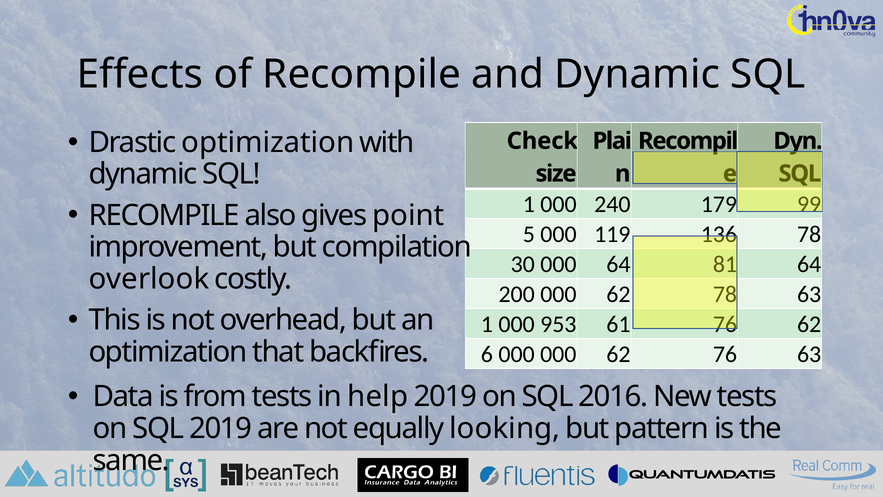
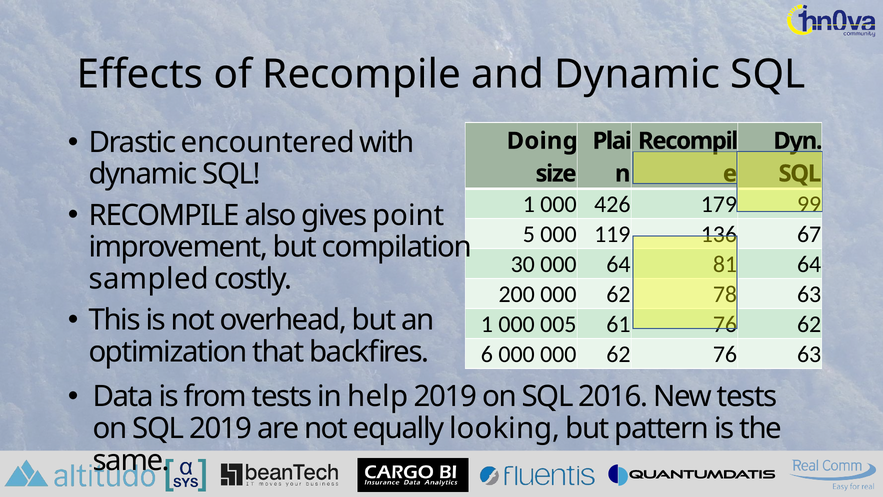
Drastic optimization: optimization -> encountered (268, 142)
Check: Check -> Doing (542, 141)
240: 240 -> 426 (612, 204)
78: 78 -> 67 (809, 234)
overlook: overlook -> sampled (149, 279)
953: 953 -> 005 (558, 324)
